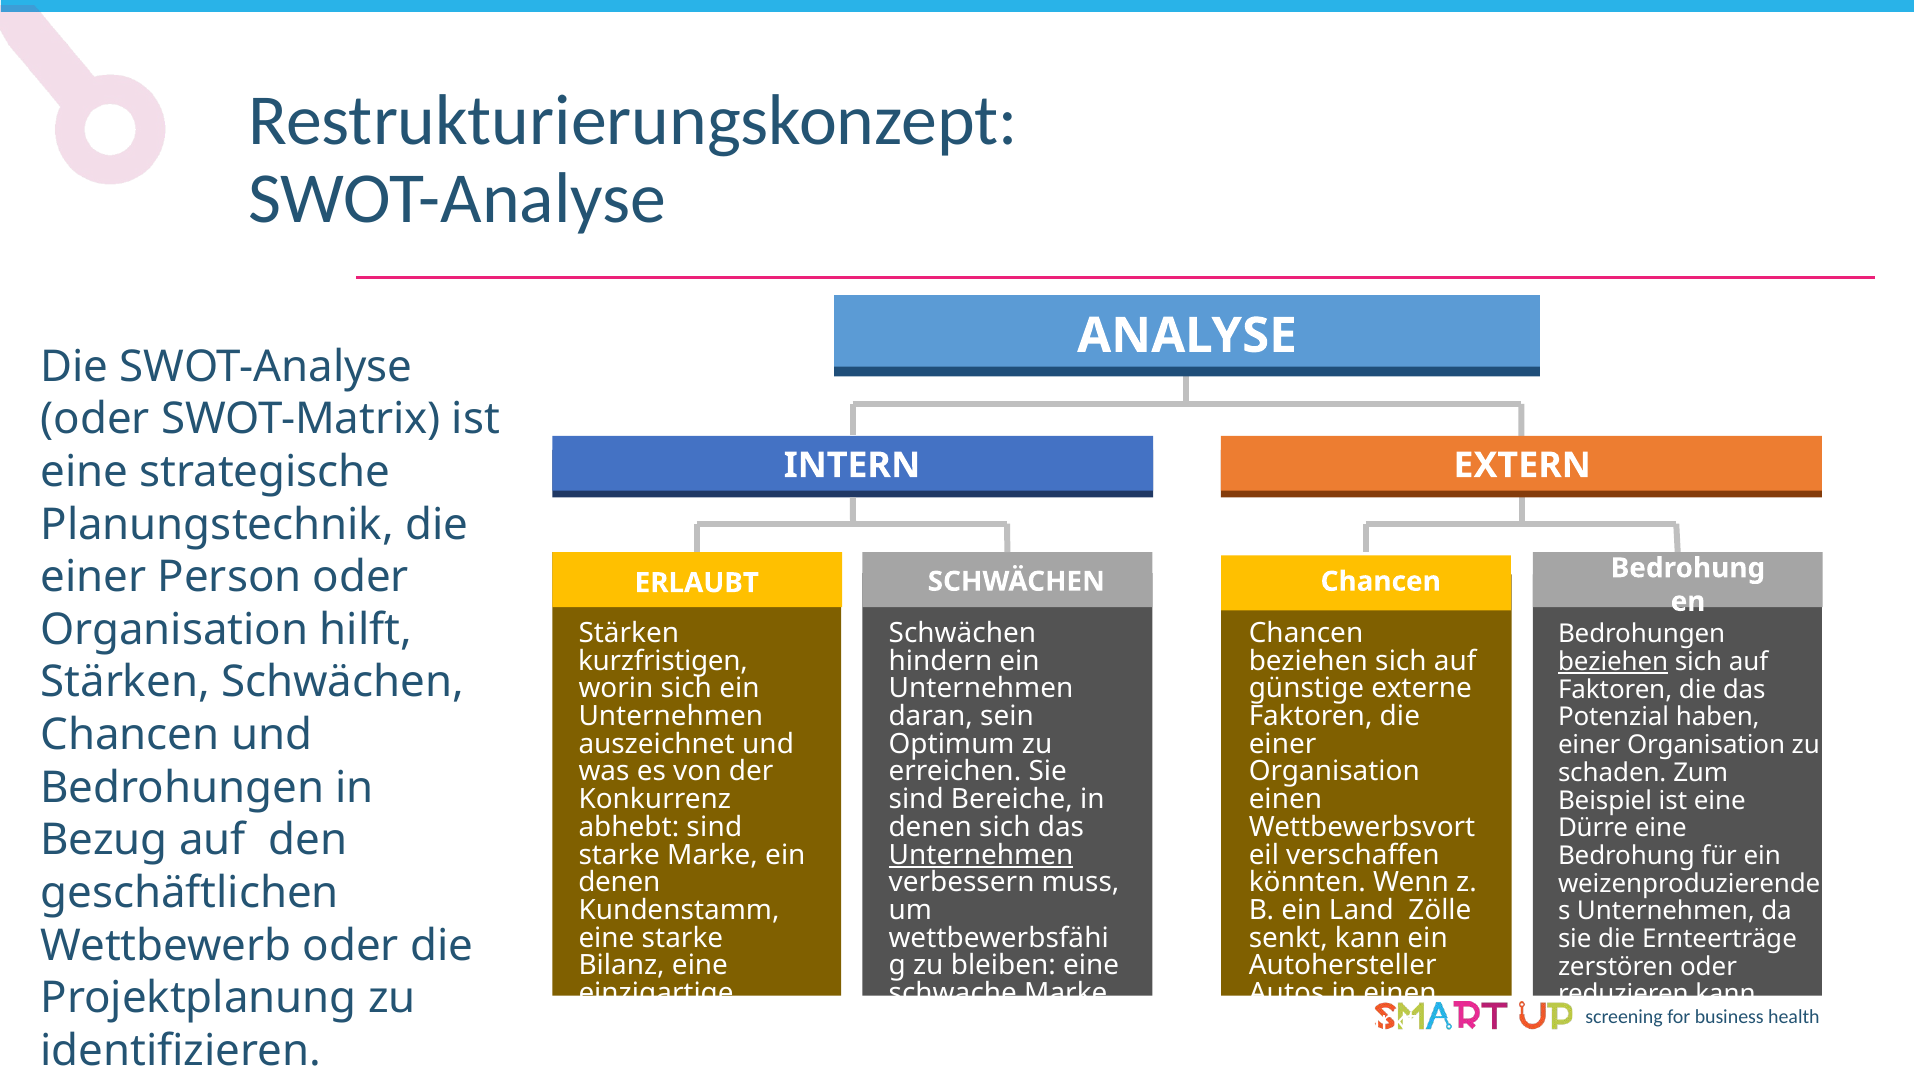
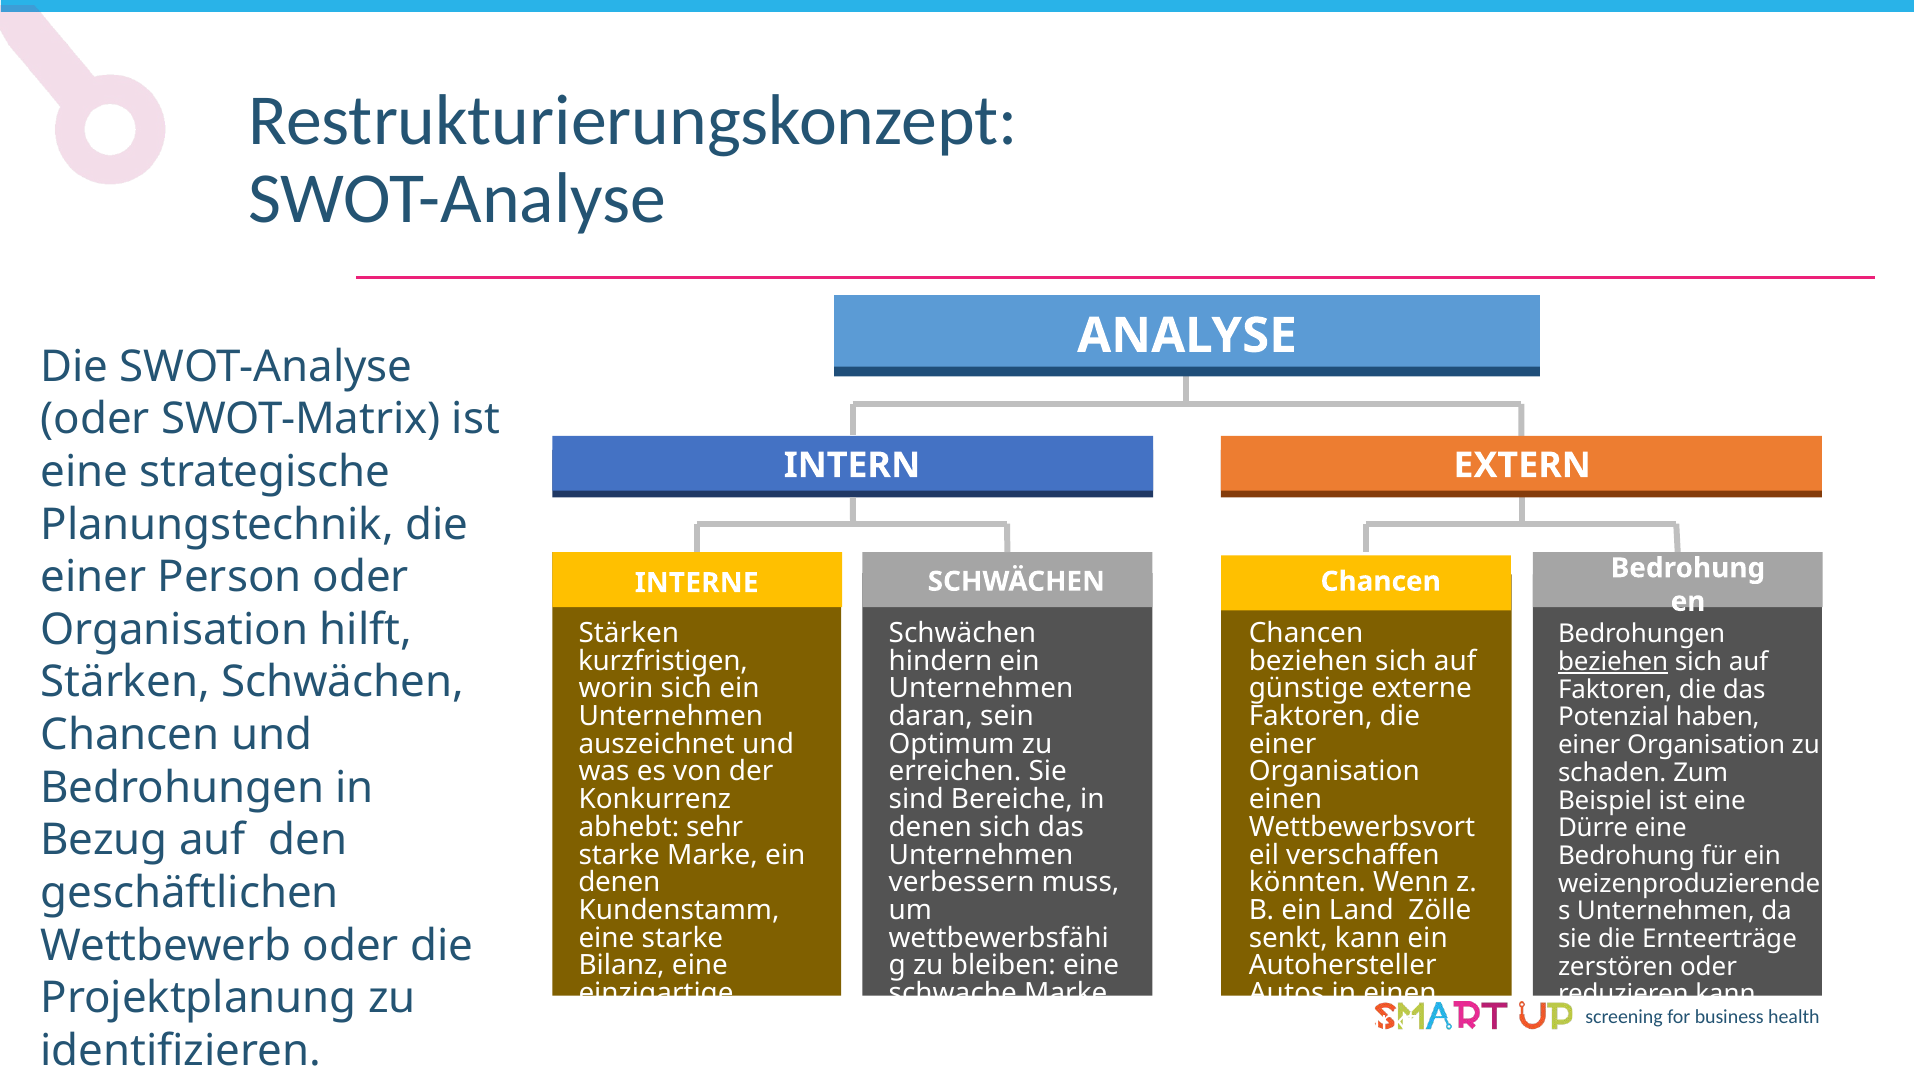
ERLAUBT: ERLAUBT -> INTERNE (697, 583)
abhebt sind: sind -> sehr (715, 827)
Unternehmen underline: present -> none (981, 855)
